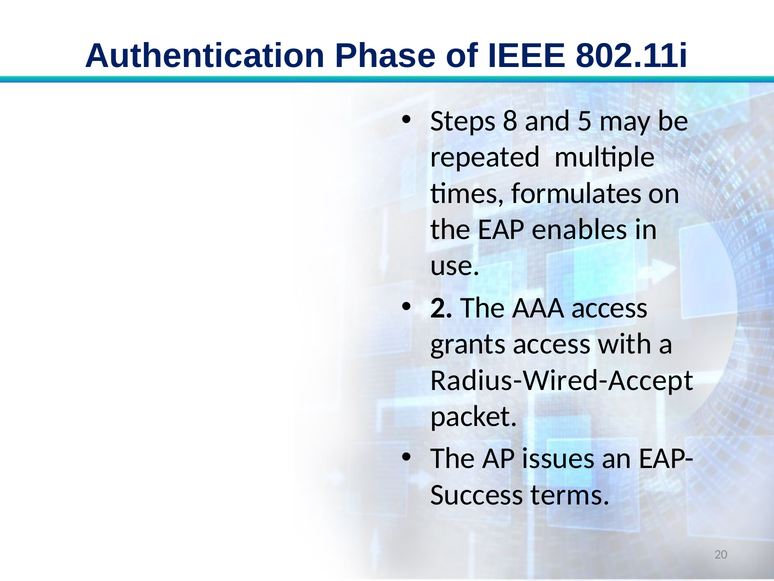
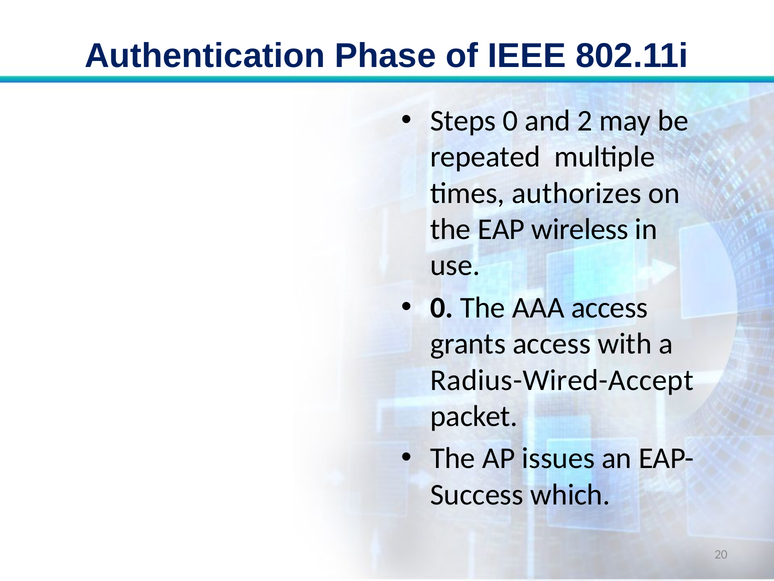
Steps 8: 8 -> 0 (510, 121)
5: 5 -> 2 (585, 121)
formulates: formulates -> authorizes (577, 193)
enables: enables -> wireless (580, 229)
2: 2 -> 0 (442, 307)
terms: terms -> which (570, 494)
